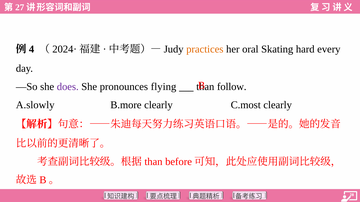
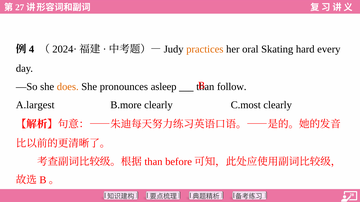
does colour: purple -> orange (68, 87)
flying: flying -> asleep (164, 87)
A.slowly: A.slowly -> A.largest (35, 105)
